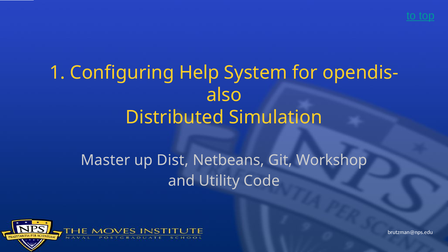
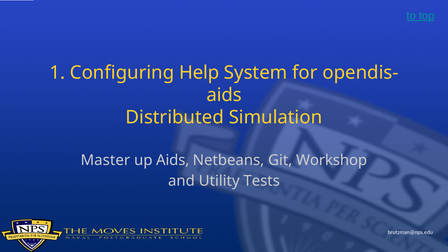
also: also -> aids (224, 95)
up Dist: Dist -> Aids (173, 160)
Code: Code -> Tests (262, 181)
